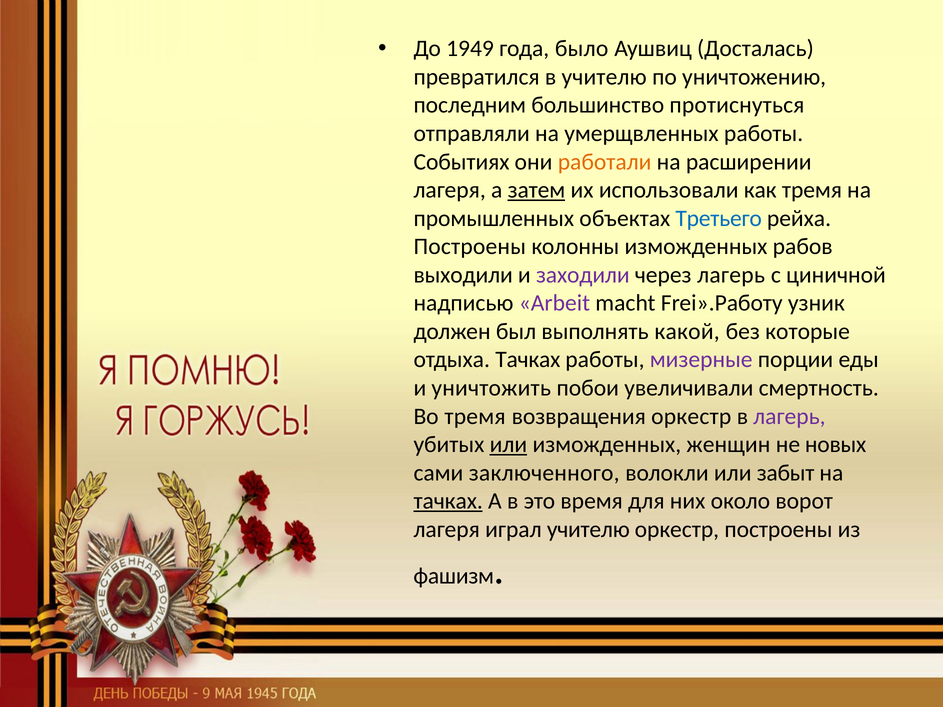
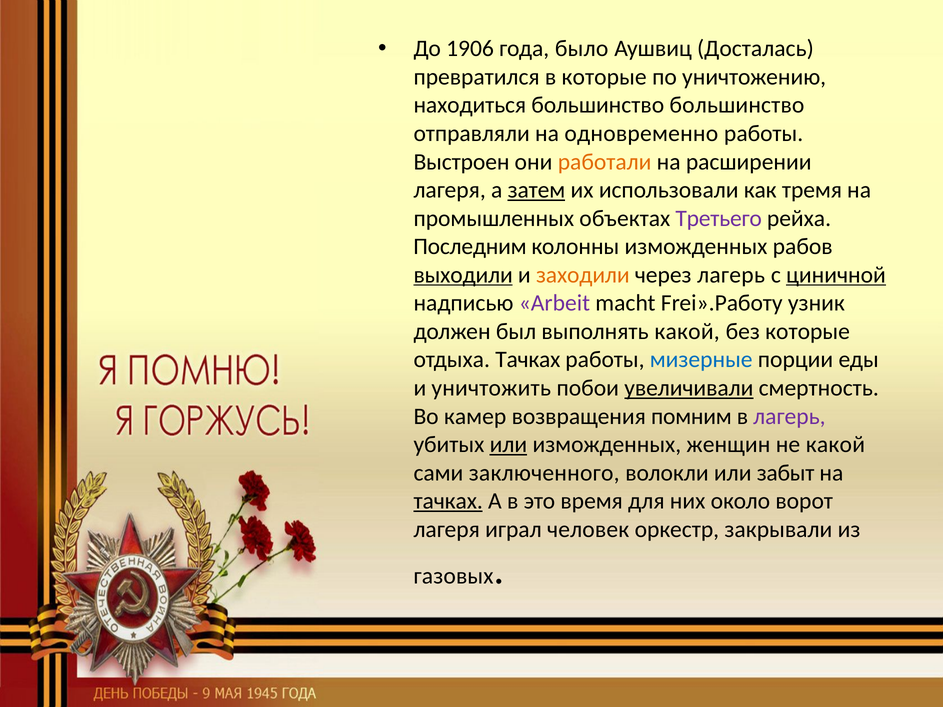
1949: 1949 -> 1906 (470, 49)
в учителю: учителю -> которые (604, 77)
последним: последним -> находиться (470, 105)
большинство протиснуться: протиснуться -> большинство (737, 105)
умерщвленных: умерщвленных -> одновременно (641, 134)
Событиях: Событиях -> Выстроен (462, 162)
Третьего colour: blue -> purple (719, 218)
Построены: Построены -> Последним (470, 247)
выходили underline: none -> present (463, 275)
заходили colour: purple -> orange (583, 275)
циничной underline: none -> present (836, 275)
мизерные colour: purple -> blue (701, 360)
увеличивали underline: none -> present (689, 388)
Во тремя: тремя -> камер (475, 416)
возвращения оркестр: оркестр -> помним (691, 416)
не новых: новых -> какой (835, 445)
играл учителю: учителю -> человек (588, 530)
оркестр построены: построены -> закрывали (778, 530)
фашизм: фашизм -> газовых (454, 576)
